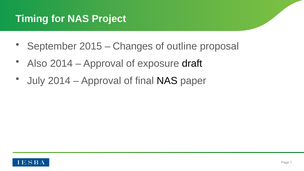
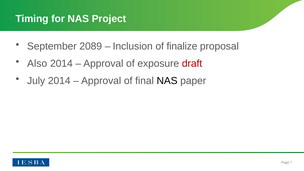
2015: 2015 -> 2089 (91, 46)
Changes: Changes -> Inclusion (133, 46)
outline: outline -> finalize (182, 46)
draft colour: black -> red (192, 64)
